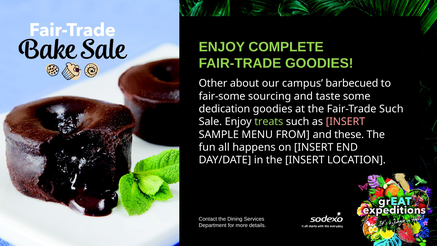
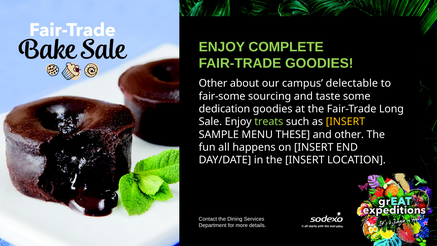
barbecued: barbecued -> delectable (352, 83)
Fair-Trade Such: Such -> Long (391, 109)
INSERT colour: pink -> yellow (345, 122)
FROM: FROM -> THESE (293, 134)
and these: these -> other (349, 134)
